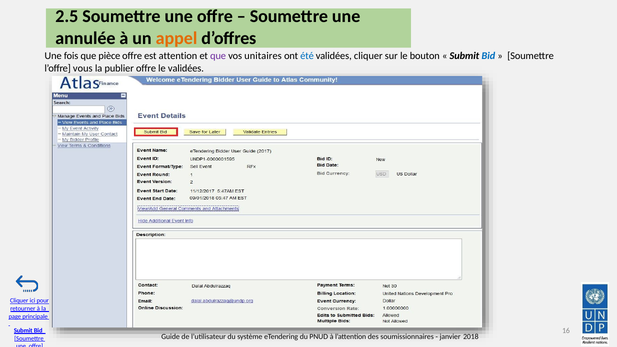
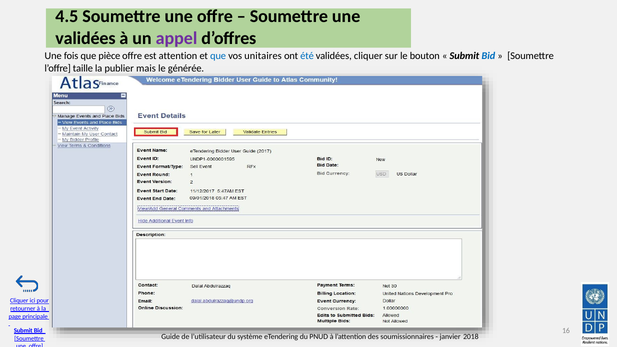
2.5: 2.5 -> 4.5 (67, 16)
annulée: annulée -> validées (85, 38)
appel colour: orange -> purple (177, 38)
que colour: purple -> blue (218, 56)
vous: vous -> taille (83, 68)
publier offre: offre -> mais (146, 68)
le validées: validées -> générée (186, 68)
